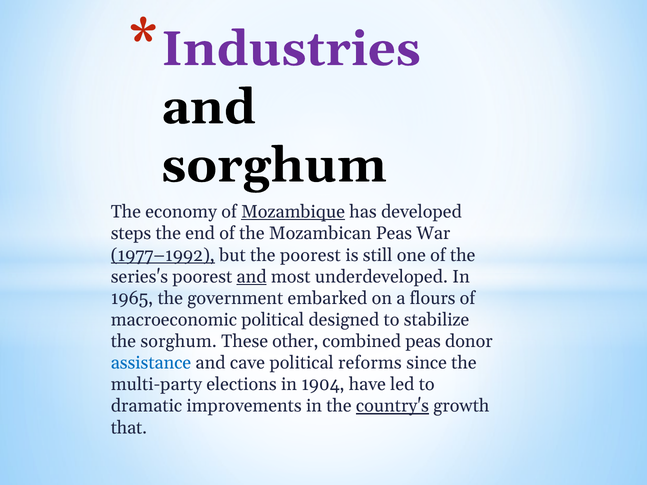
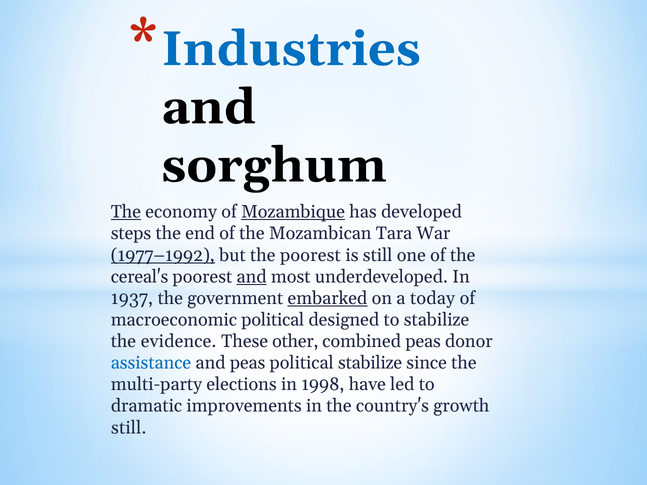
Industries colour: purple -> blue (291, 49)
The underline: none -> present (126, 212)
Mozambican Peas: Peas -> Tara (394, 234)
series's: series's -> cereal's (140, 277)
1965: 1965 -> 1937 (132, 298)
embarked underline: none -> present (327, 298)
flours: flours -> today (432, 298)
the sorghum: sorghum -> evidence (179, 342)
and cave: cave -> peas (248, 363)
political reforms: reforms -> stabilize (370, 363)
1904: 1904 -> 1998 (323, 385)
country's underline: present -> none (392, 406)
that: that -> still (129, 428)
